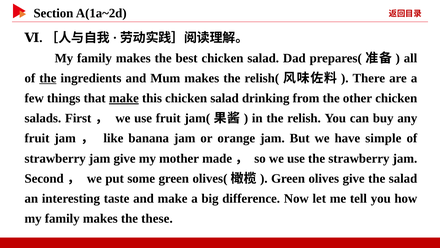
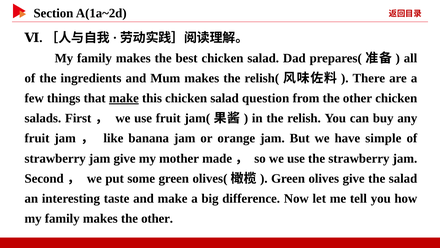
the underline: present -> none (48, 78)
drinking: drinking -> question (266, 98)
makes the these: these -> other (157, 218)
